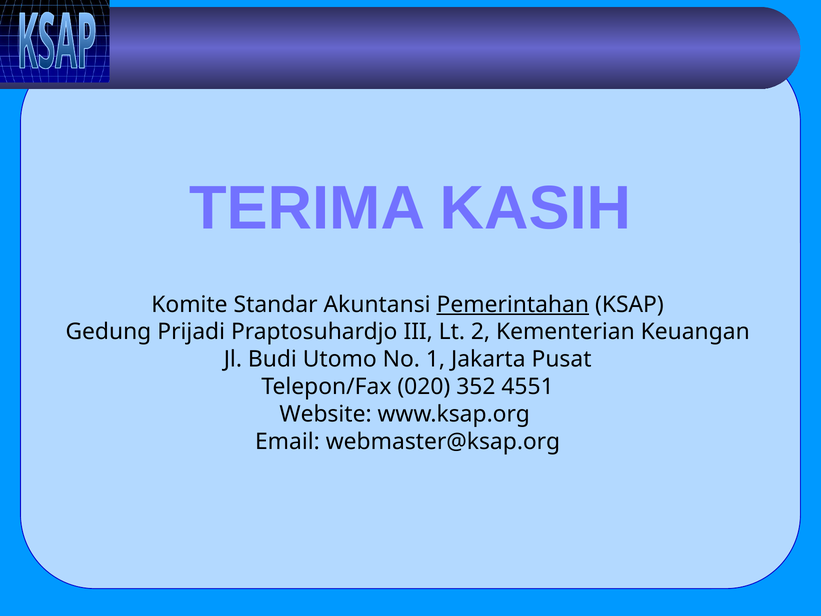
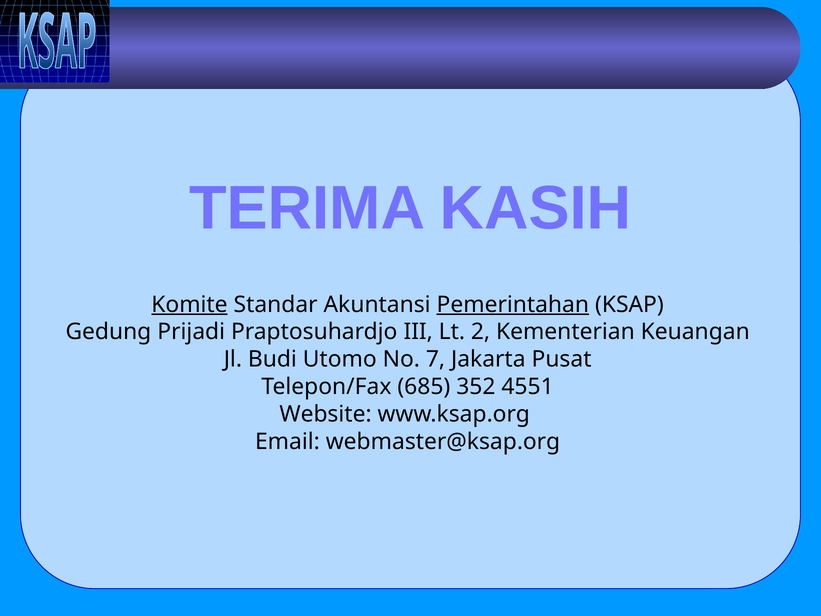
Komite underline: none -> present (189, 304)
1: 1 -> 7 (435, 359)
020: 020 -> 685 (424, 387)
